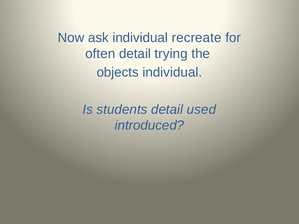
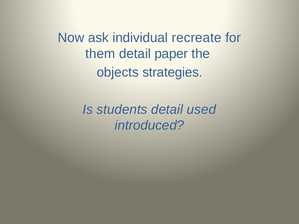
often: often -> them (100, 54)
trying: trying -> paper (171, 54)
objects individual: individual -> strategies (172, 72)
